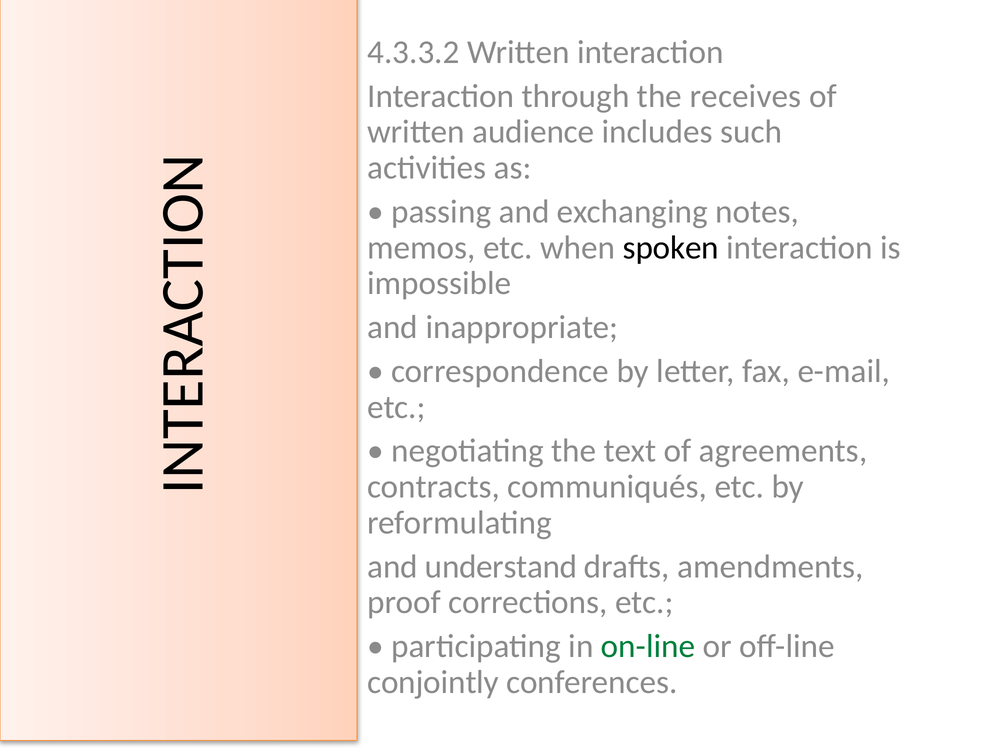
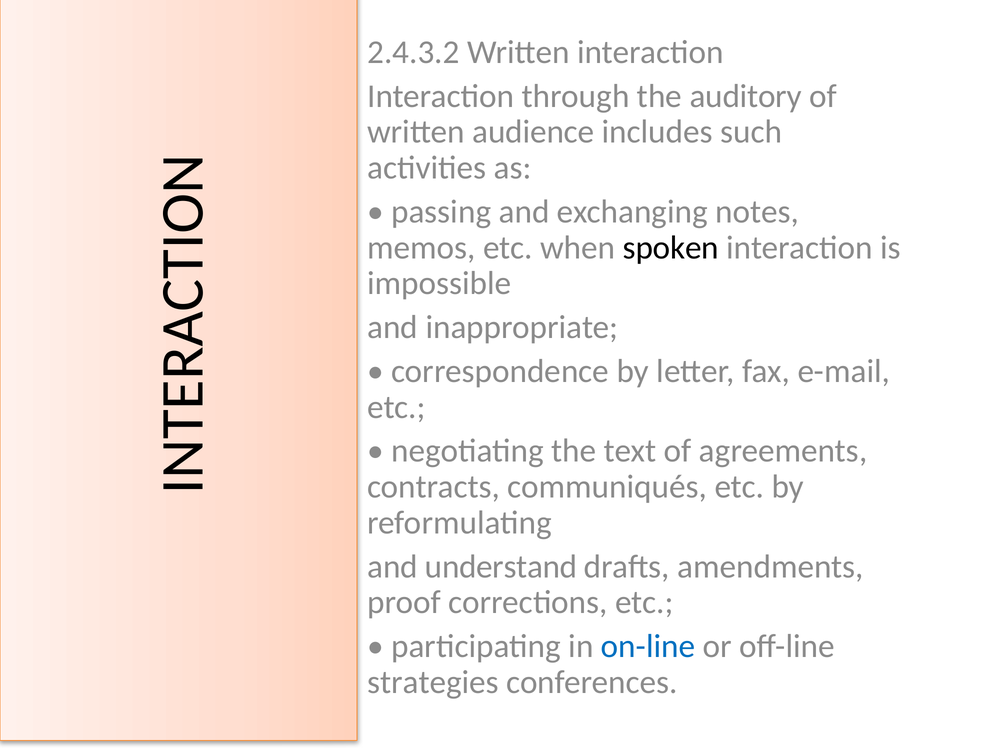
4.3.3.2: 4.3.3.2 -> 2.4.3.2 (413, 52)
receives: receives -> auditory (746, 96)
on-line colour: green -> blue (648, 646)
conjointly: conjointly -> strategies (433, 682)
